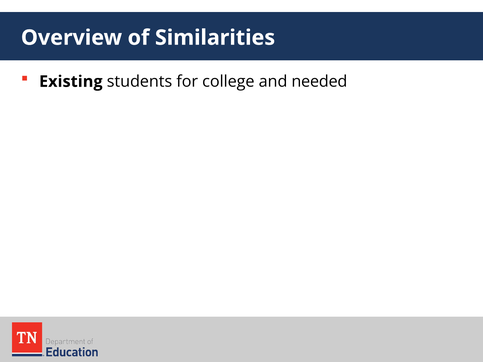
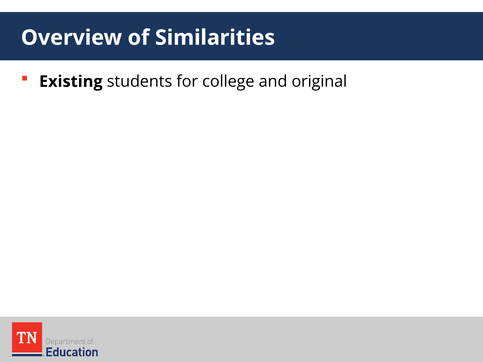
needed: needed -> original (319, 82)
